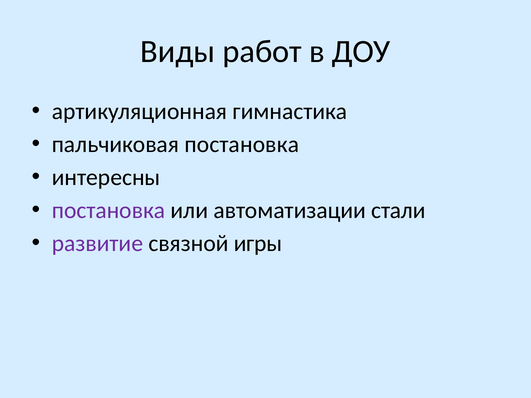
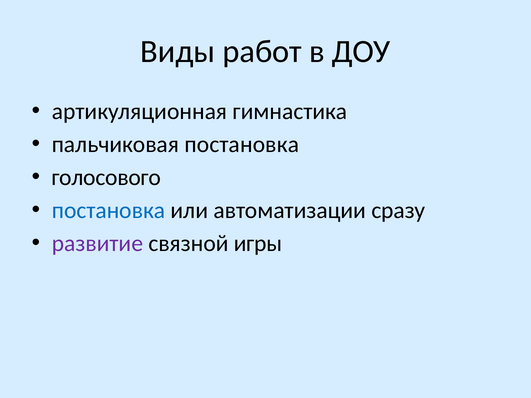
интересны: интересны -> голосового (106, 177)
постановка colour: purple -> blue (109, 211)
стали: стали -> сразу (398, 211)
